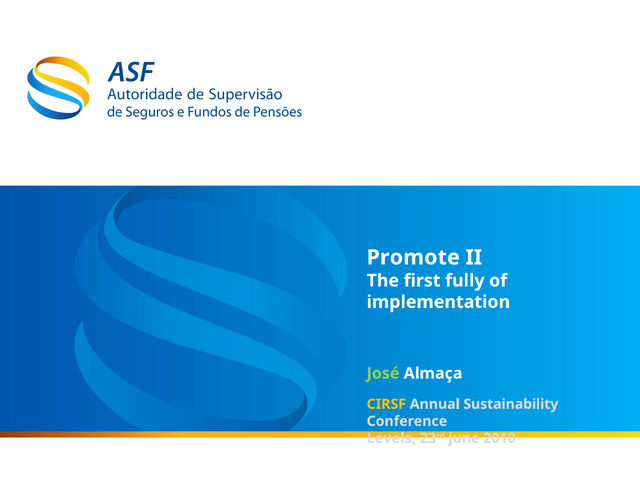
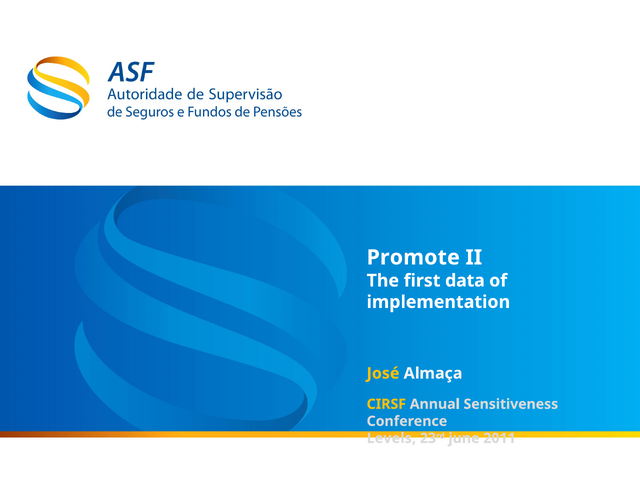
fully: fully -> data (465, 281)
José colour: light green -> yellow (383, 373)
Sustainability: Sustainability -> Sensitiveness (511, 404)
2010: 2010 -> 2011 (499, 438)
